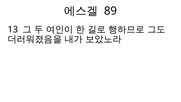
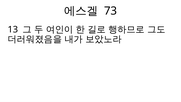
89: 89 -> 73 (111, 11)
